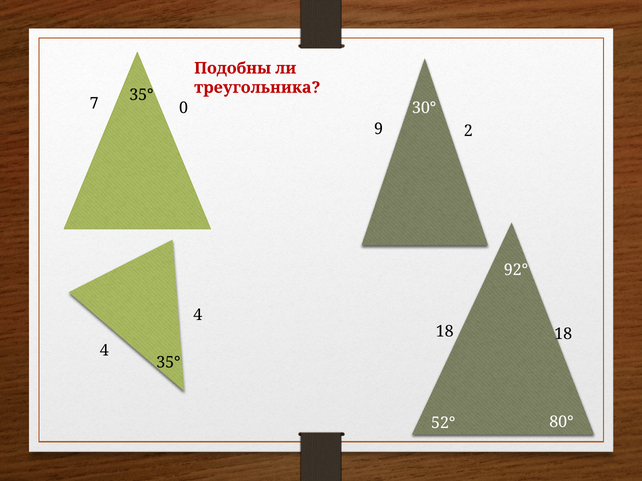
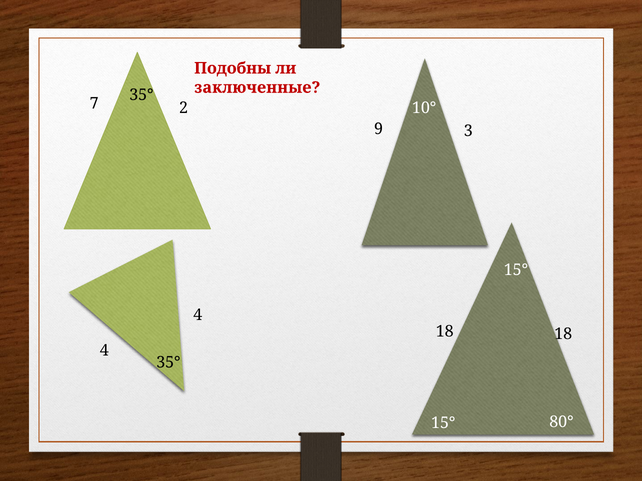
треугольника: треугольника -> заключенные (257, 88)
0: 0 -> 2 (184, 108)
30°: 30° -> 10° (424, 108)
2: 2 -> 3 (468, 131)
92°: 92° -> 15° (516, 270)
52°: 52° -> 15° (443, 424)
